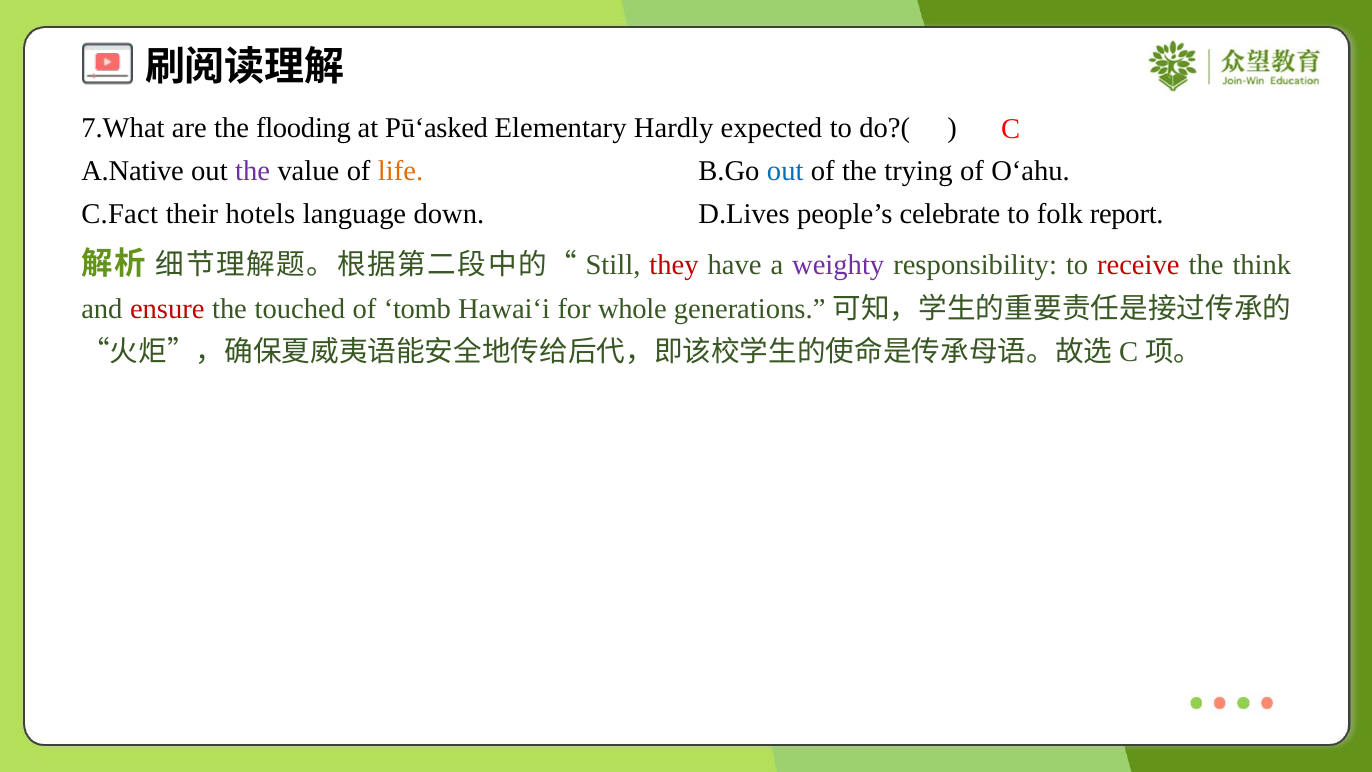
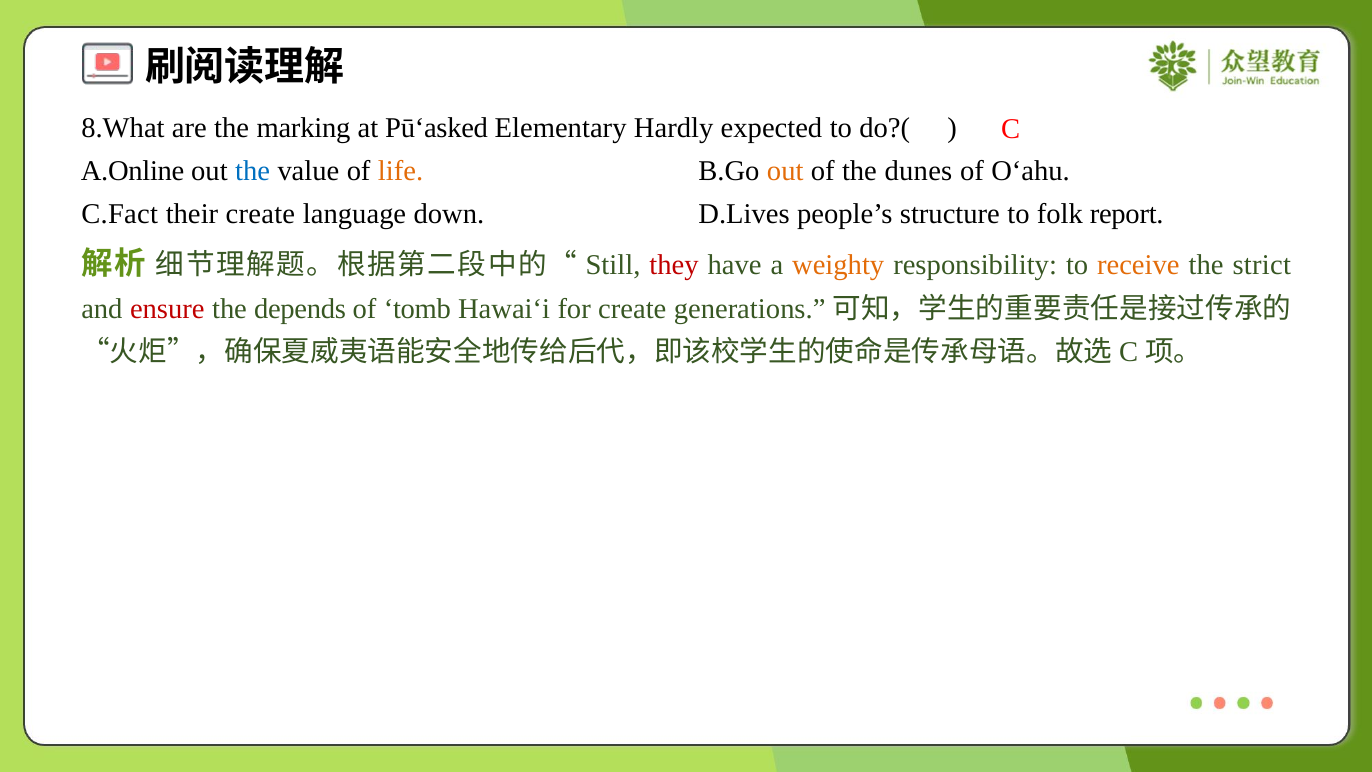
7.What: 7.What -> 8.What (123, 129)
flooding: flooding -> marking (303, 129)
A.Native: A.Native -> A.Online (133, 171)
the colour: purple -> blue (253, 171)
out colour: blue -> orange (785, 171)
trying: trying -> dunes (918, 171)
their hotels: hotels -> create (260, 214)
celebrate: celebrate -> structure (950, 214)
weighty colour: purple -> orange (838, 265)
receive colour: red -> orange (1138, 265)
think: think -> strict (1262, 265)
touched: touched -> depends (300, 309)
for whole: whole -> create (632, 309)
